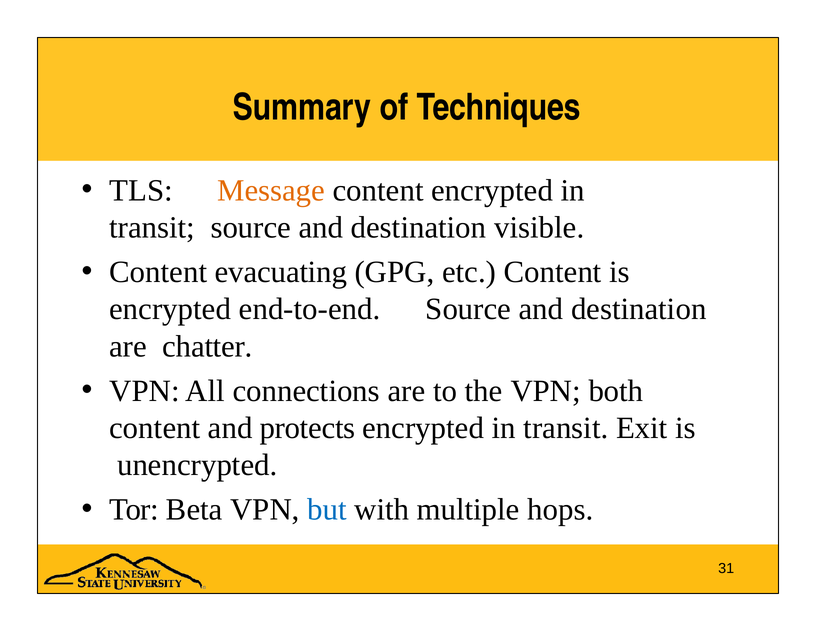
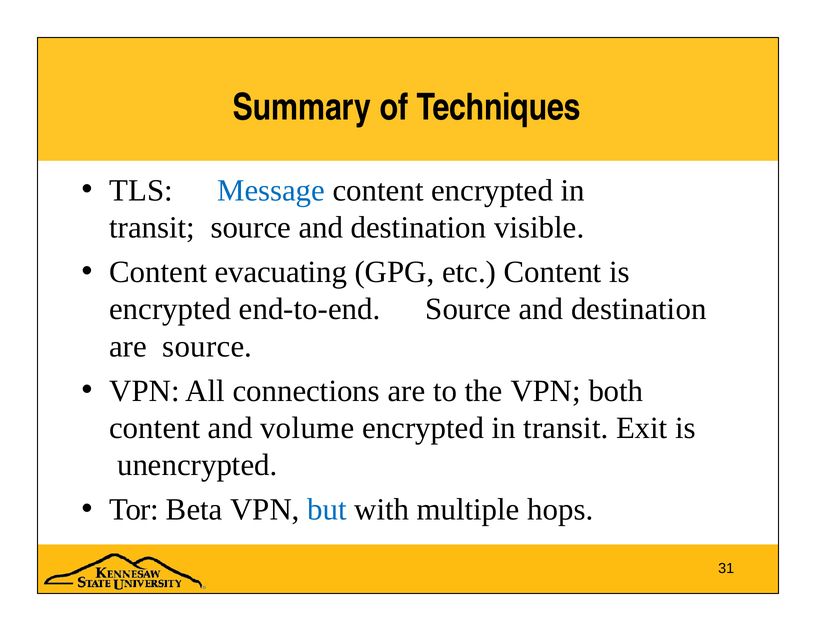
Message colour: orange -> blue (271, 190)
are chatter: chatter -> source (207, 346)
protects: protects -> volume (307, 428)
